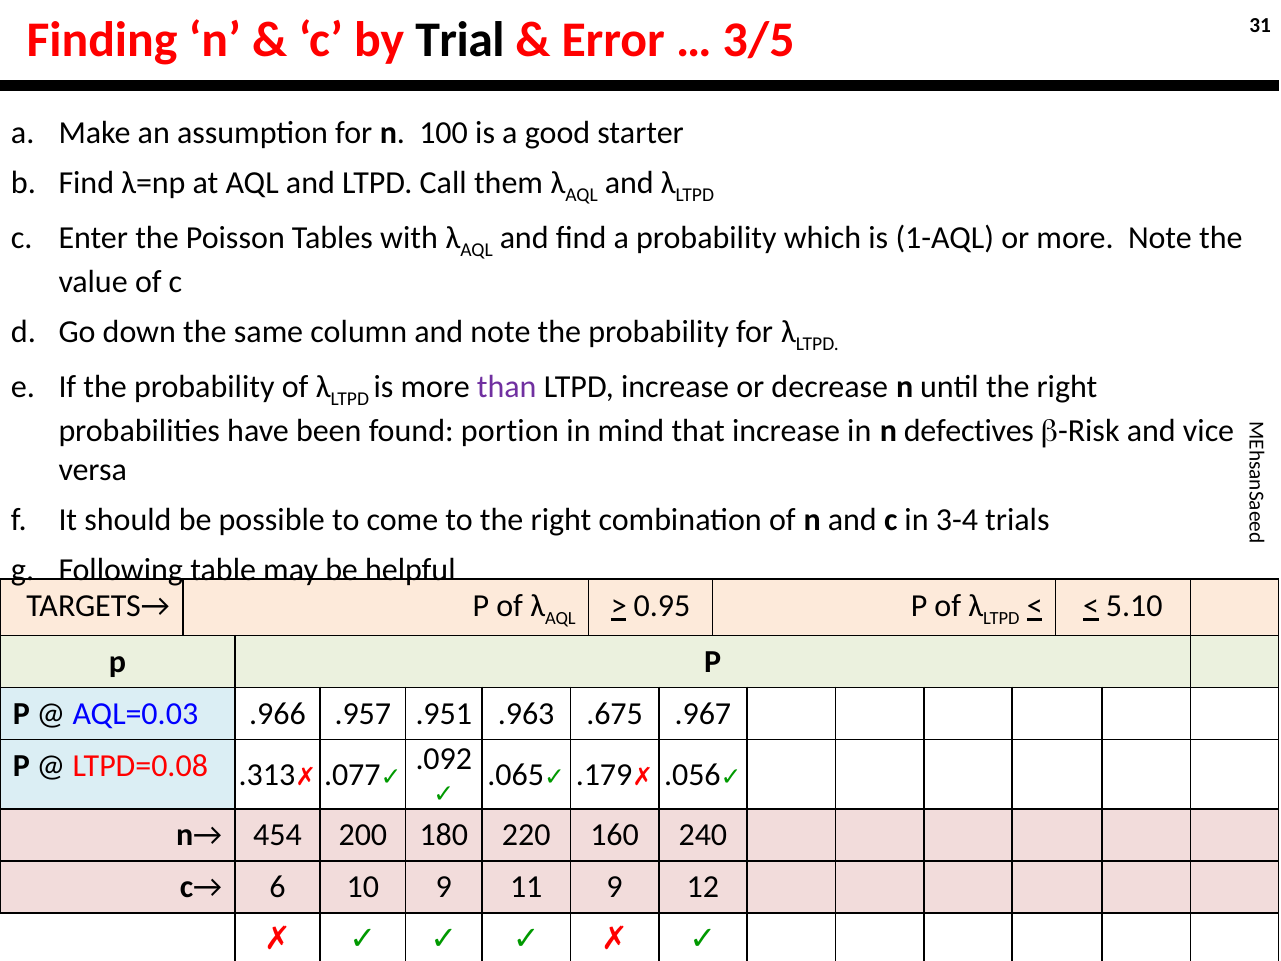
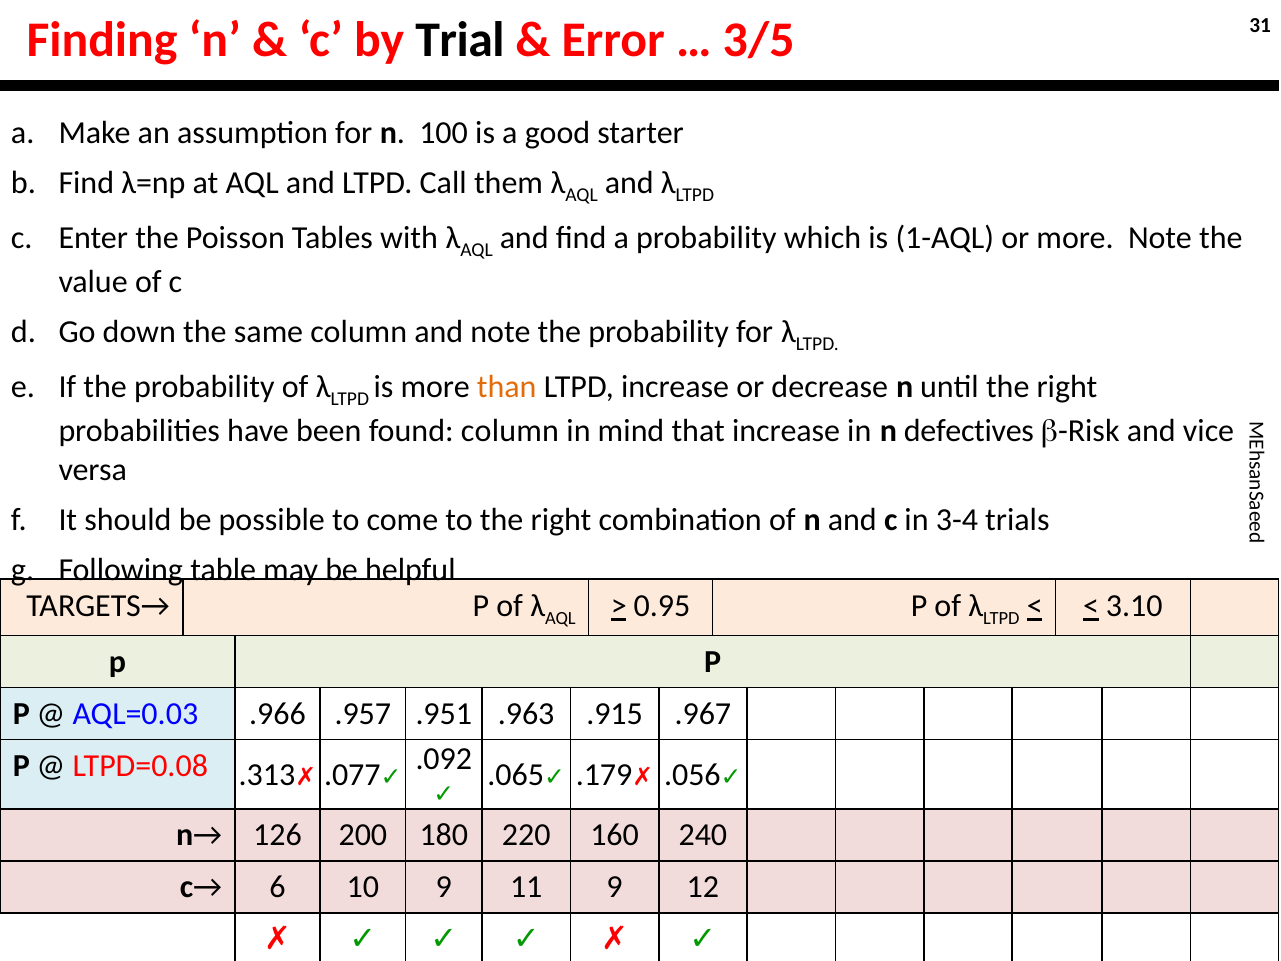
than colour: purple -> orange (507, 387)
found portion: portion -> column (510, 431)
5.10: 5.10 -> 3.10 (1134, 605)
.675: .675 -> .915 (615, 714)
454: 454 -> 126 (277, 835)
